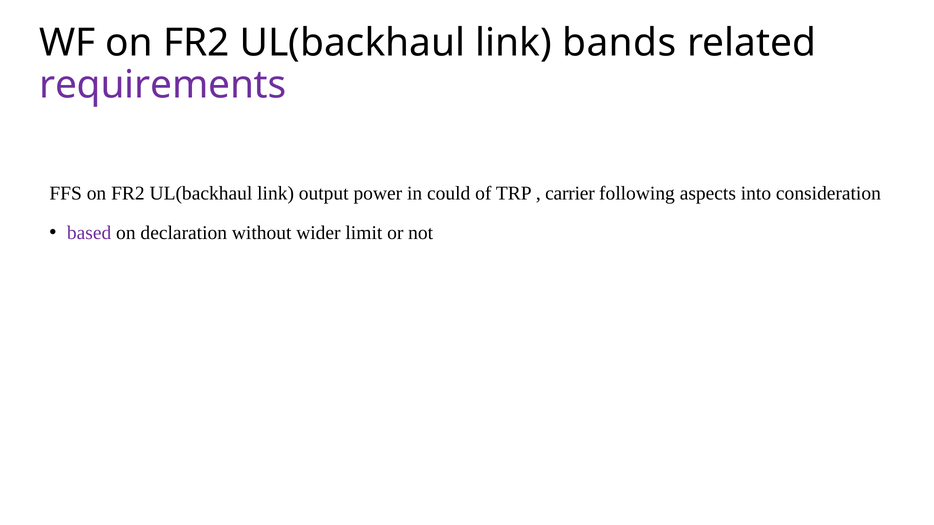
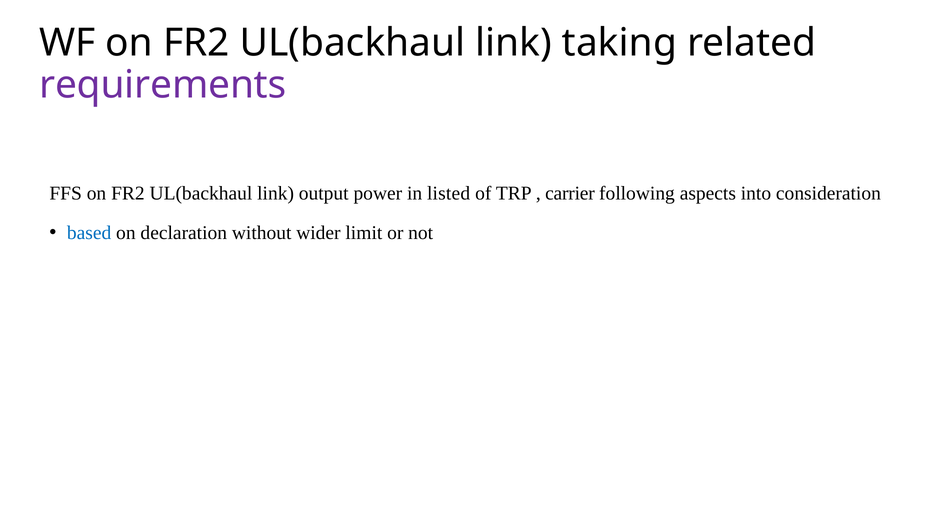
bands: bands -> taking (619, 43)
could: could -> listed (449, 193)
based colour: purple -> blue (89, 233)
